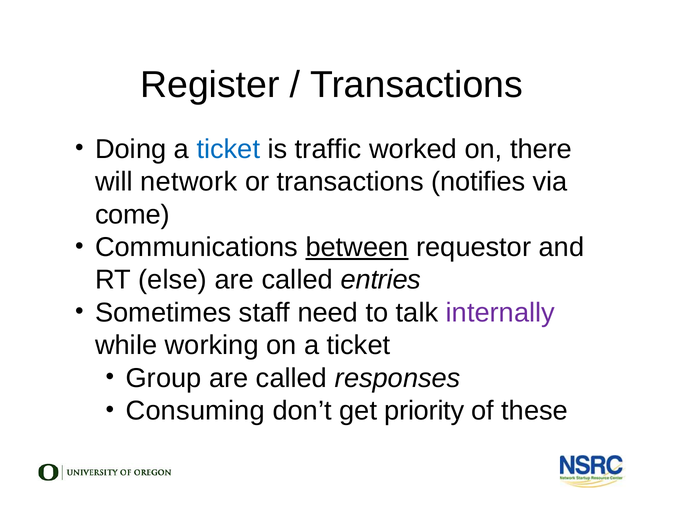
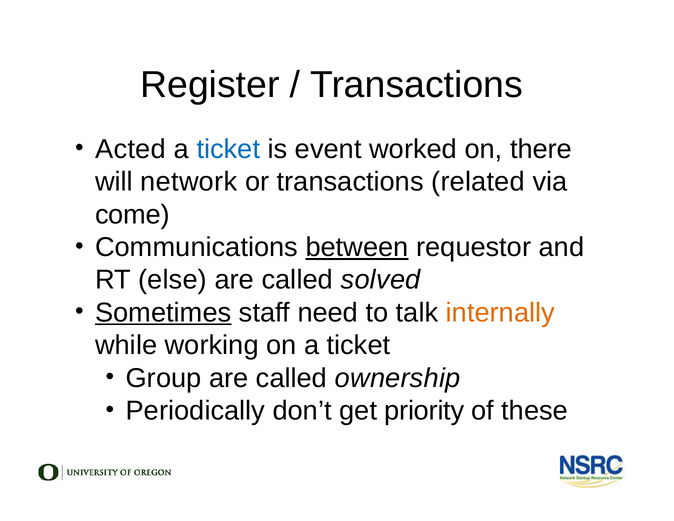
Doing: Doing -> Acted (131, 149)
traffic: traffic -> event (328, 149)
notifies: notifies -> related (478, 182)
entries: entries -> solved (381, 280)
Sometimes underline: none -> present (163, 313)
internally colour: purple -> orange (500, 313)
responses: responses -> ownership (398, 378)
Consuming: Consuming -> Periodically (195, 411)
